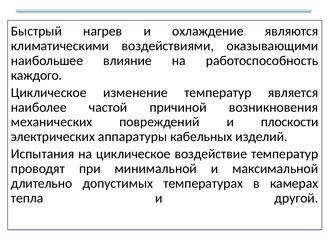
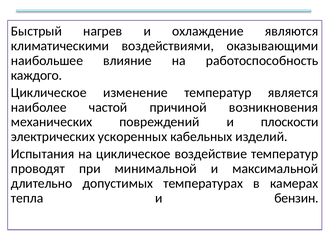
аппаратуры: аппаратуры -> ускоренных (133, 137)
другой: другой -> бензин (296, 198)
